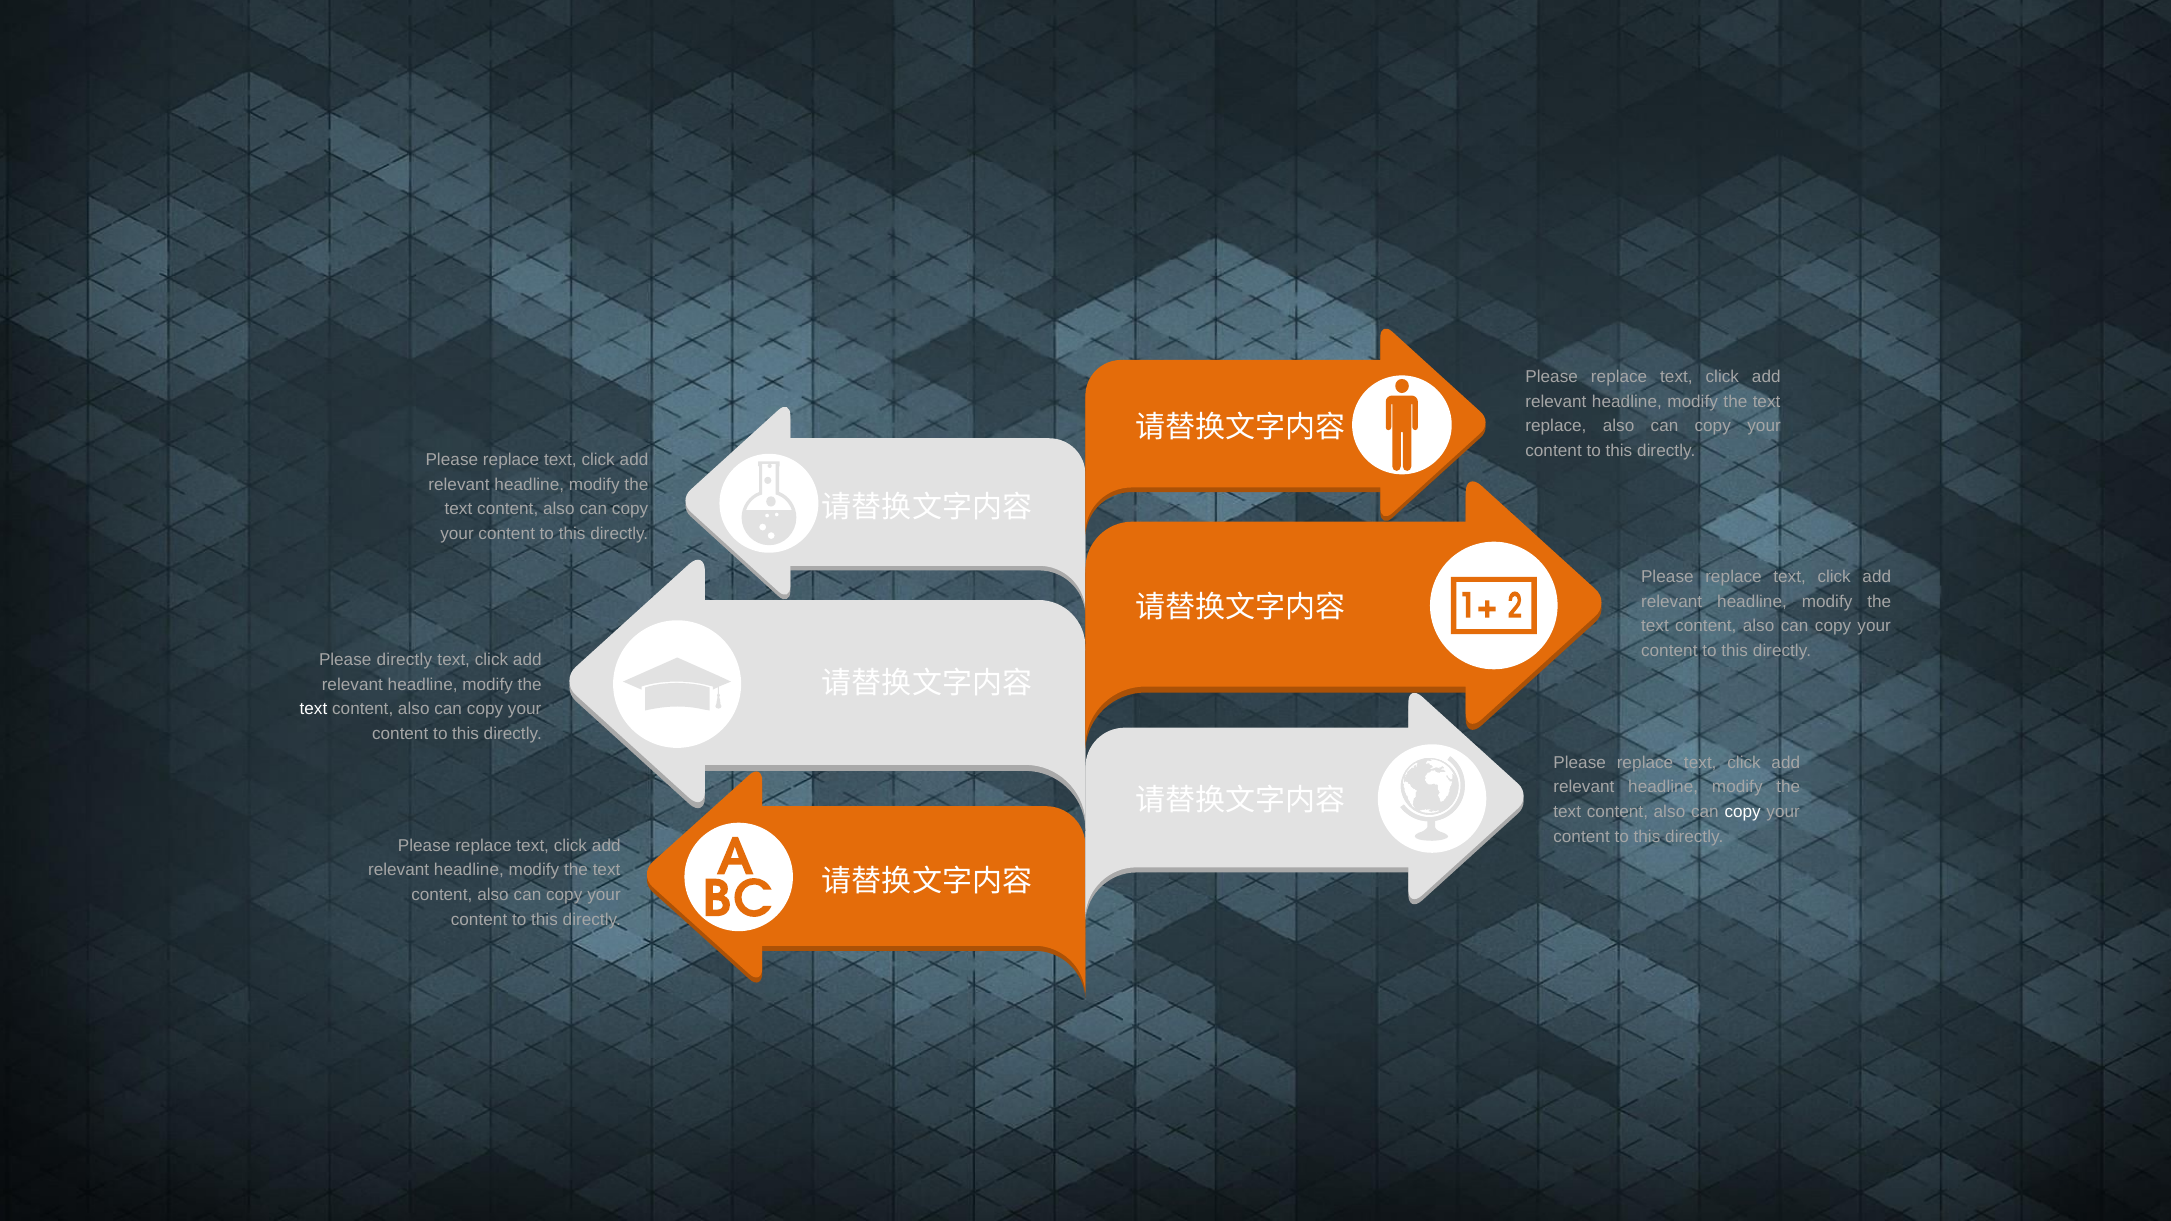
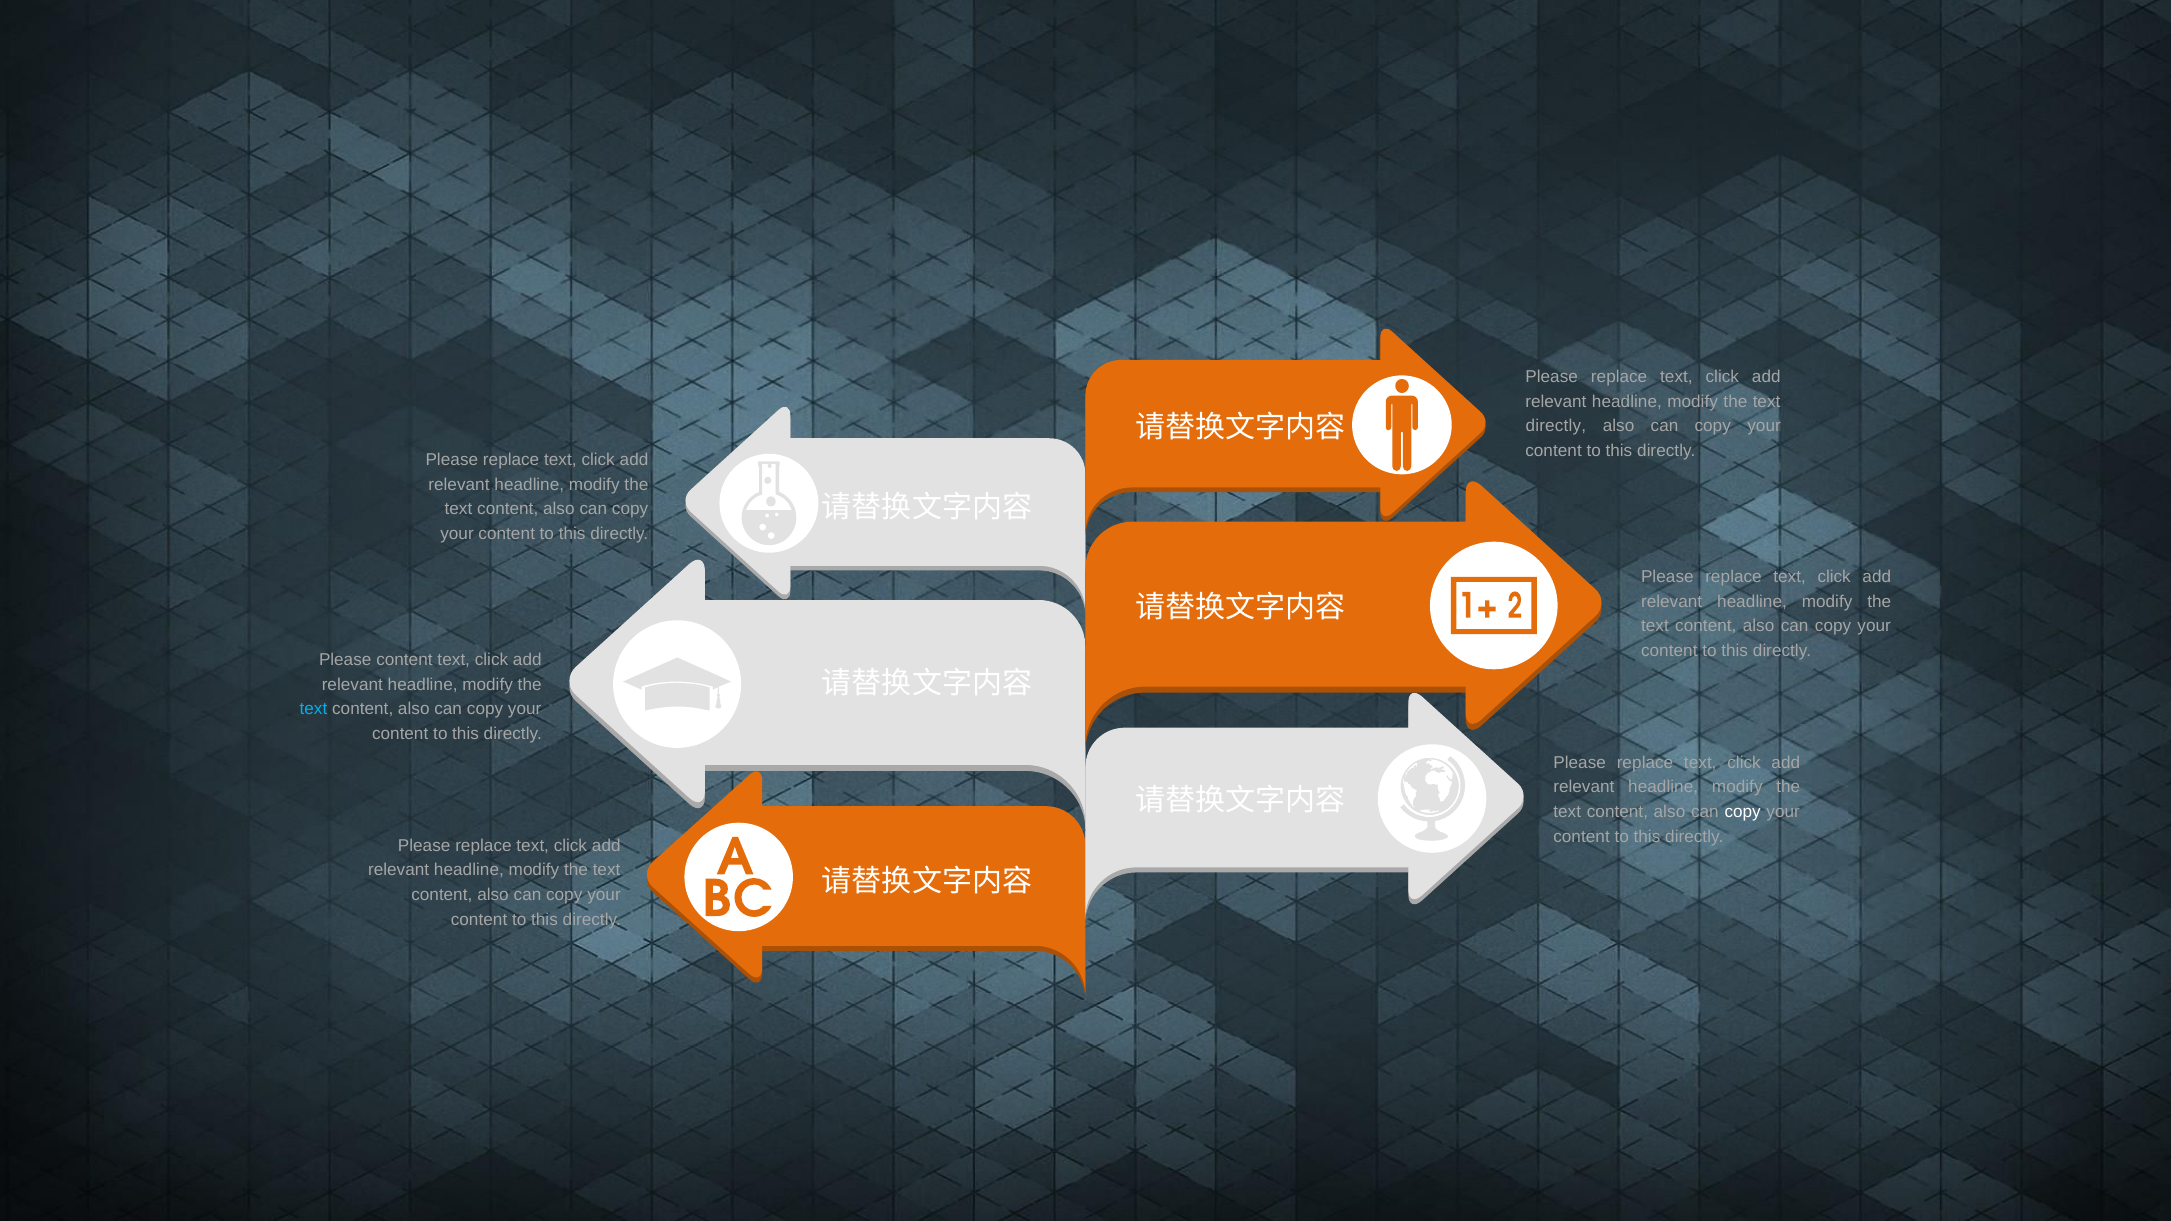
replace: replace -> directly (1556, 426)
Please directly: directly -> content (404, 660)
text colour: white -> light blue (314, 709)
